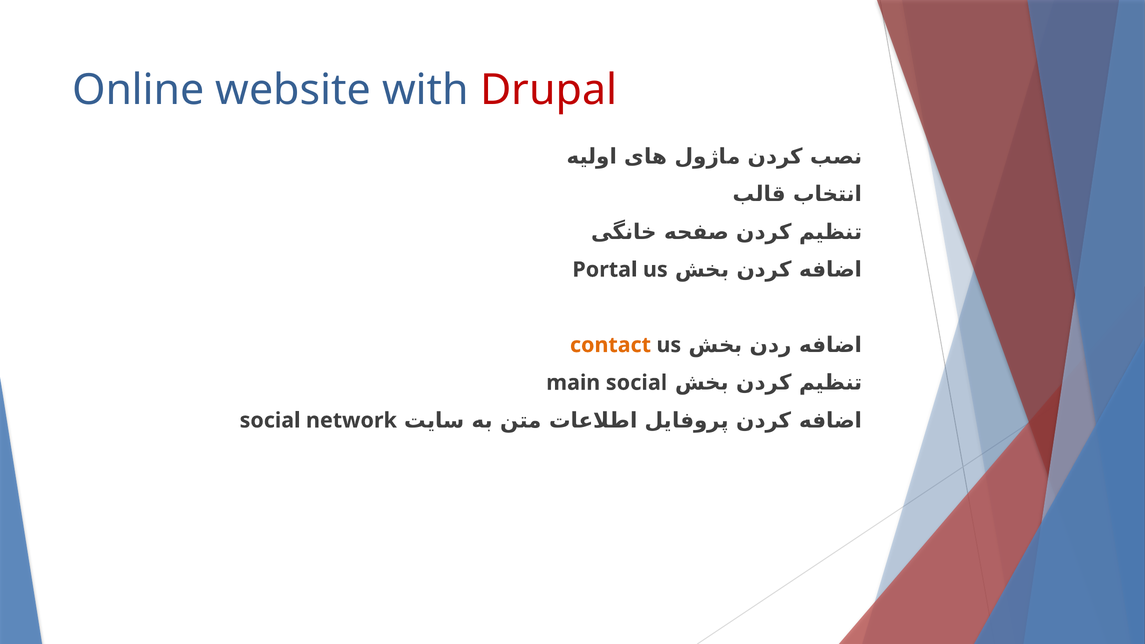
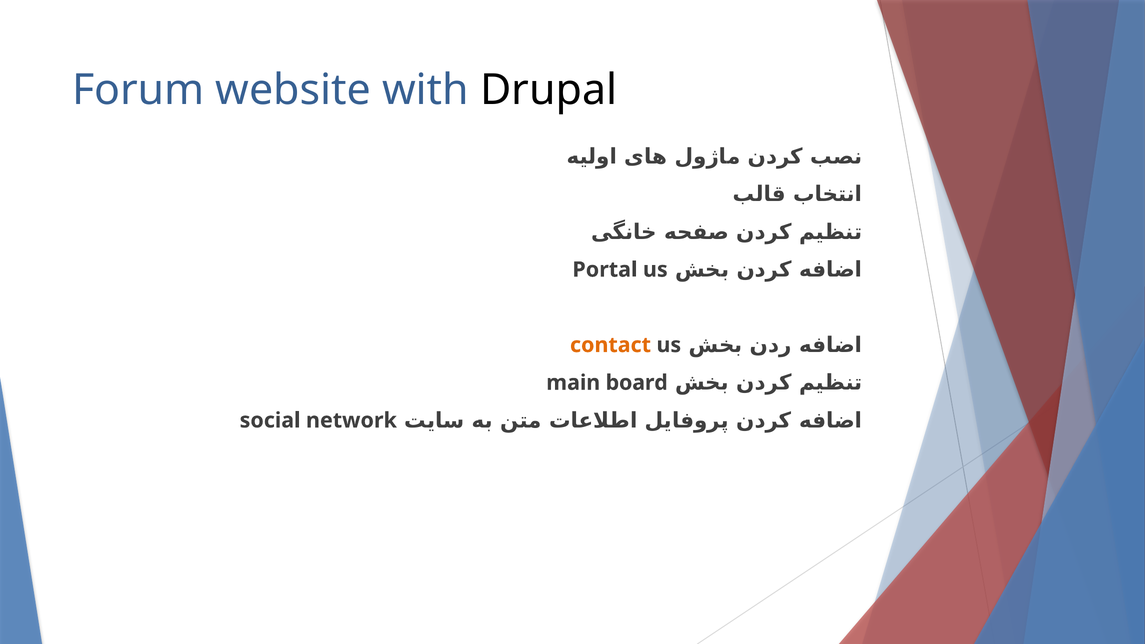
Online: Online -> Forum (138, 90)
Drupal colour: red -> black (549, 90)
main social: social -> board (637, 383)
